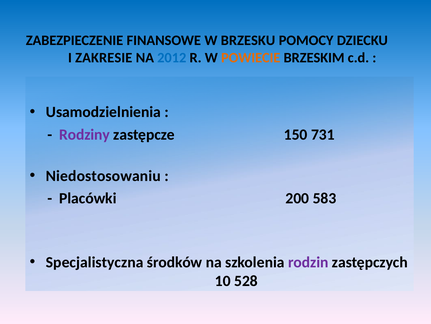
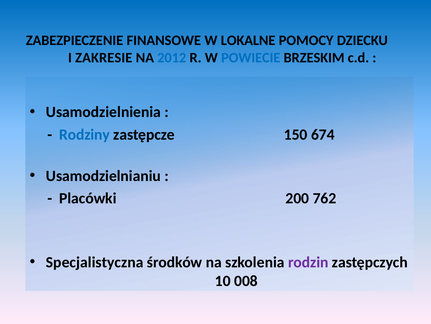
BRZESKU: BRZESKU -> LOKALNE (248, 40)
POWIECIE colour: orange -> blue (251, 58)
Rodziny colour: purple -> blue (84, 134)
731: 731 -> 674 (323, 134)
Niedostosowaniu: Niedostosowaniu -> Usamodzielnianiu (103, 176)
583: 583 -> 762 (325, 198)
528: 528 -> 008 (246, 280)
